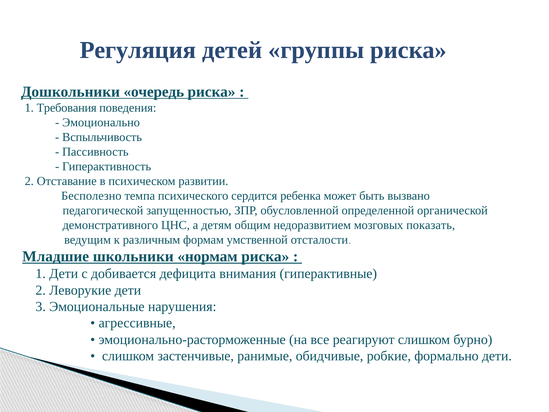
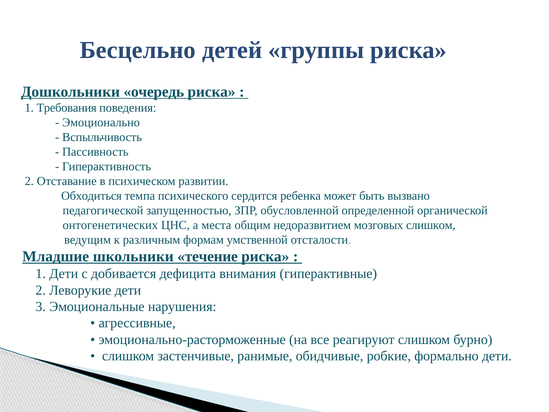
Регуляция: Регуляция -> Бесцельно (138, 50)
Бесполезно: Бесполезно -> Обходиться (91, 196)
демонстративного: демонстративного -> онтогенетических (110, 225)
детям: детям -> места (216, 225)
мозговых показать: показать -> слишком (431, 225)
нормам: нормам -> течение (208, 256)
